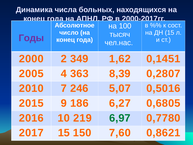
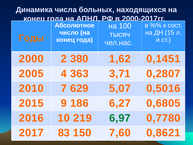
Годы colour: purple -> orange (31, 38)
349: 349 -> 380 (79, 59)
8,39: 8,39 -> 3,71 (120, 73)
246: 246 -> 629 (79, 88)
2017 15: 15 -> 83 (64, 133)
